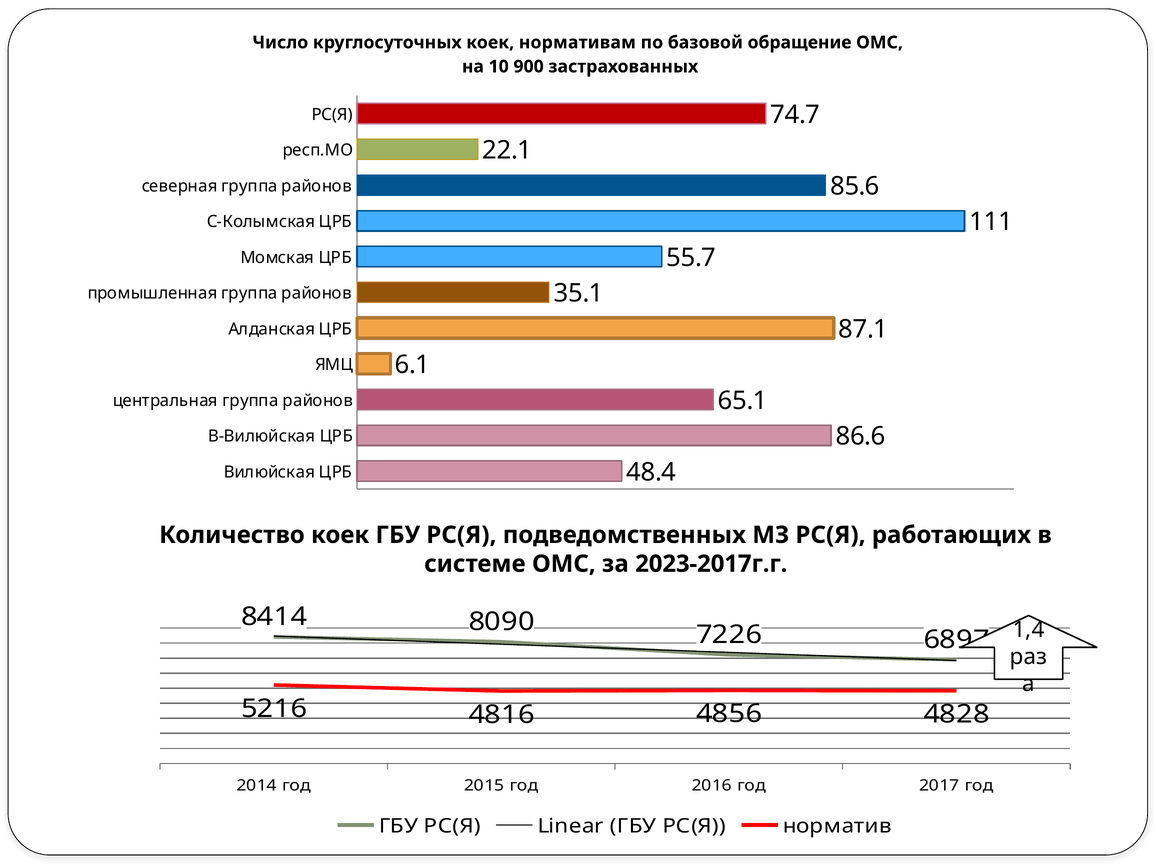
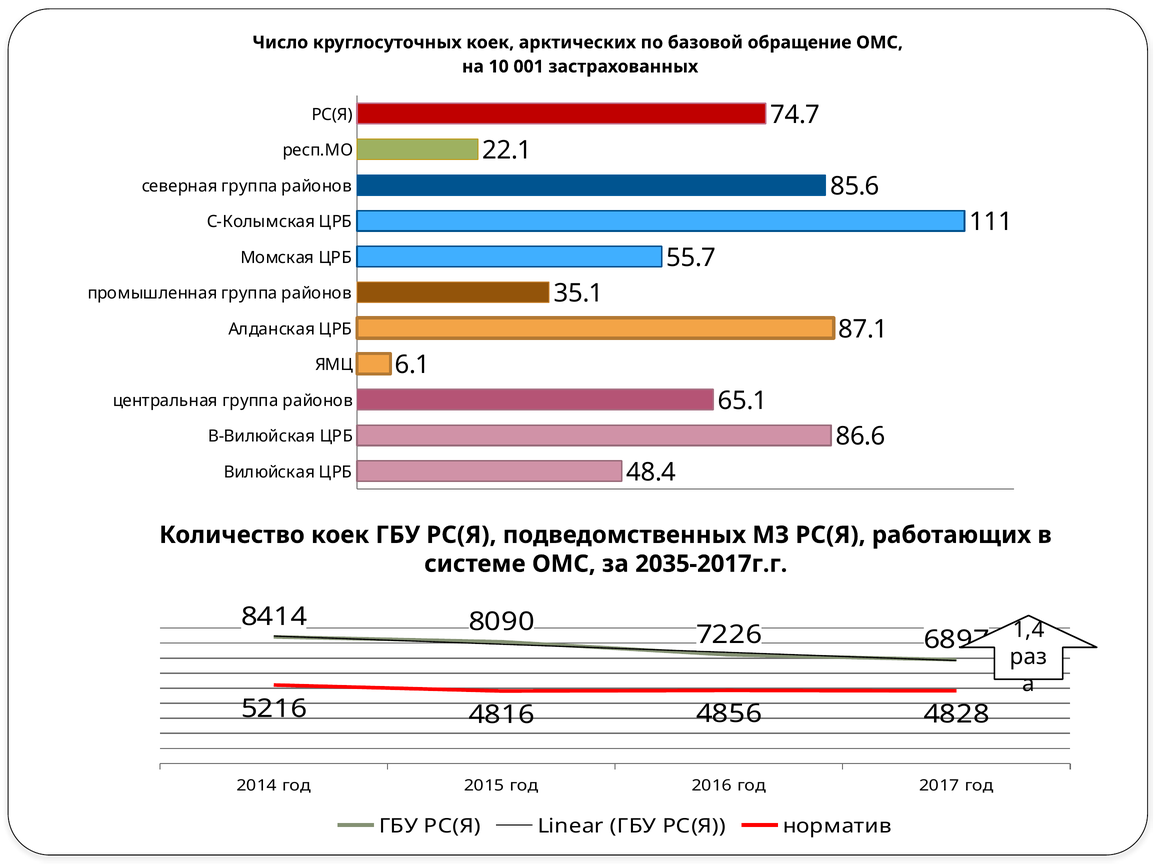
нормативам: нормативам -> арктических (577, 43)
900: 900 -> 001 (529, 67)
2023-2017г.г: 2023-2017г.г -> 2035-2017г.г (711, 564)
